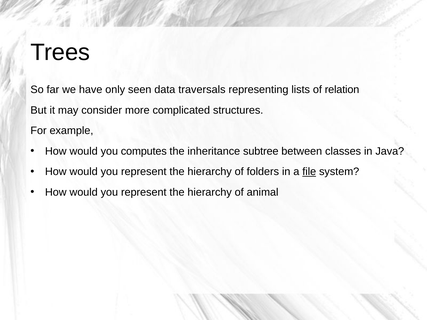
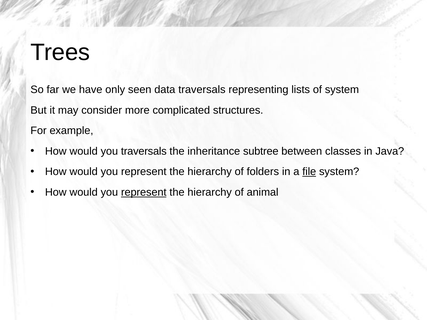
of relation: relation -> system (342, 90)
you computes: computes -> traversals (144, 151)
represent underline: none -> present (144, 192)
